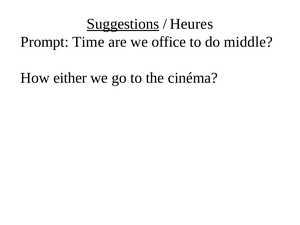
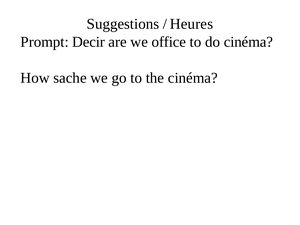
Suggestions underline: present -> none (123, 24)
Time: Time -> Decir (89, 42)
do middle: middle -> cinéma (248, 42)
either: either -> sache (70, 78)
